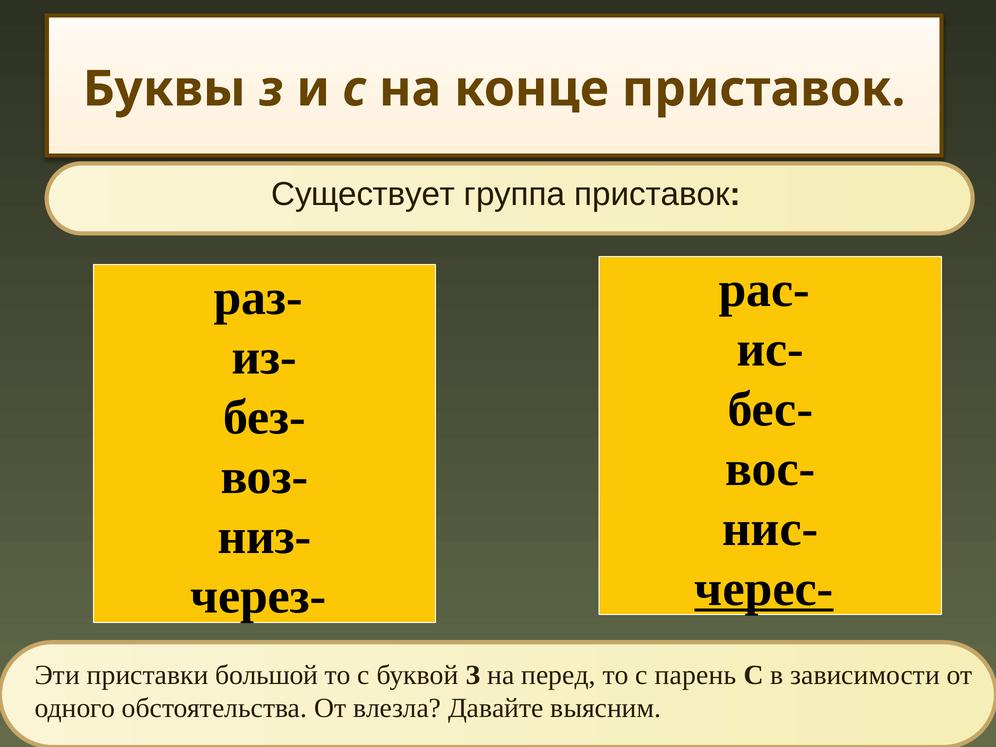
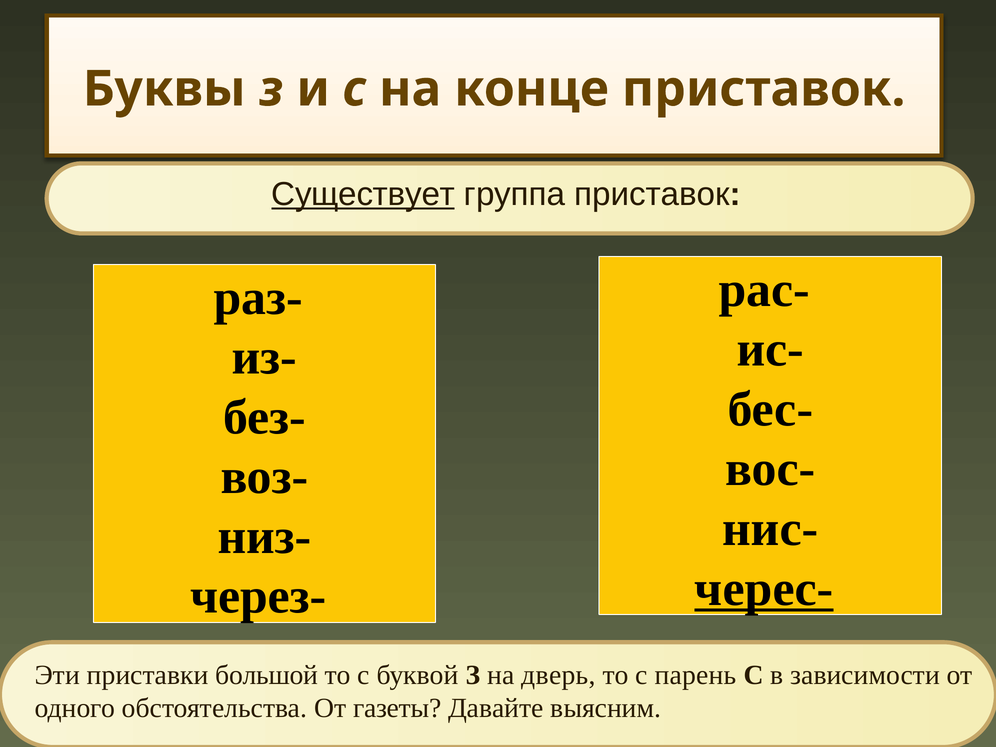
Существует underline: none -> present (363, 194)
перед: перед -> дверь (558, 675)
влезла: влезла -> газеты (397, 708)
